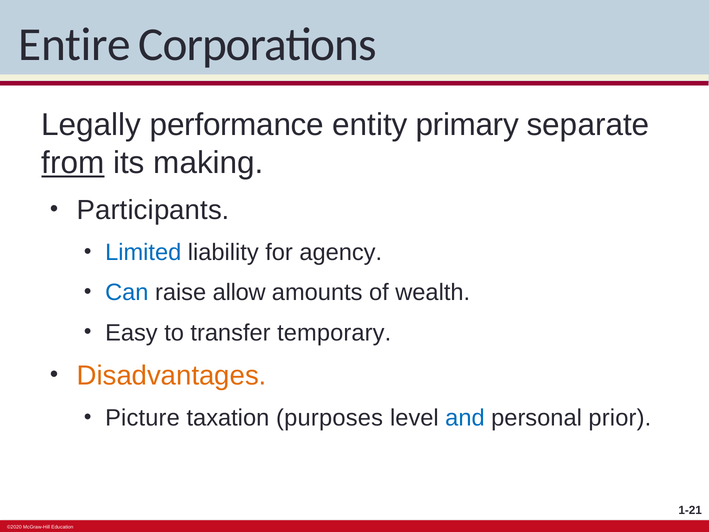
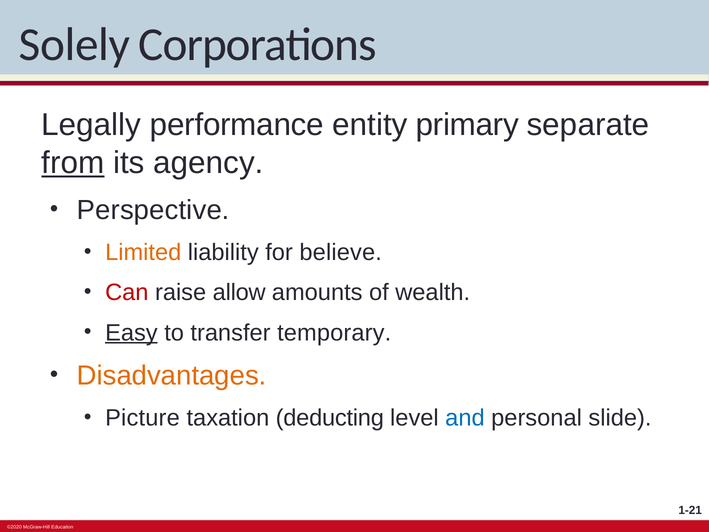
Entire: Entire -> Solely (74, 44)
making: making -> agency (209, 163)
Participants: Participants -> Perspective (153, 210)
Limited colour: blue -> orange (143, 252)
agency: agency -> believe (341, 252)
Can colour: blue -> red (127, 292)
Easy underline: none -> present (131, 333)
purposes: purposes -> deducting (330, 418)
prior: prior -> slide (620, 418)
